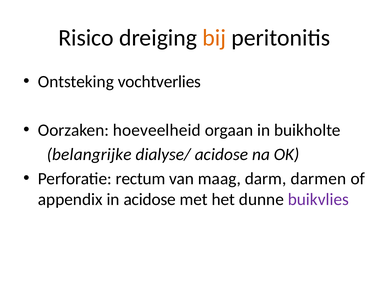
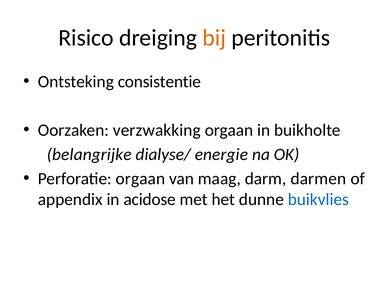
vochtverlies: vochtverlies -> consistentie (159, 82)
hoeveelheid: hoeveelheid -> verzwakking (157, 130)
dialyse/ acidose: acidose -> energie (221, 154)
Perforatie rectum: rectum -> orgaan (140, 179)
buikvlies colour: purple -> blue (318, 199)
